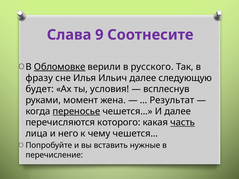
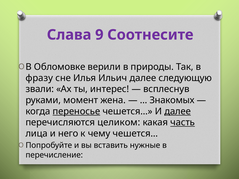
Обломовке underline: present -> none (60, 67)
русского: русского -> природы (152, 67)
будет: будет -> звали (40, 89)
условия: условия -> интерес (110, 89)
Результат: Результат -> Знакомых (172, 100)
далее underline: none -> present (178, 111)
которого: которого -> целиком (119, 123)
